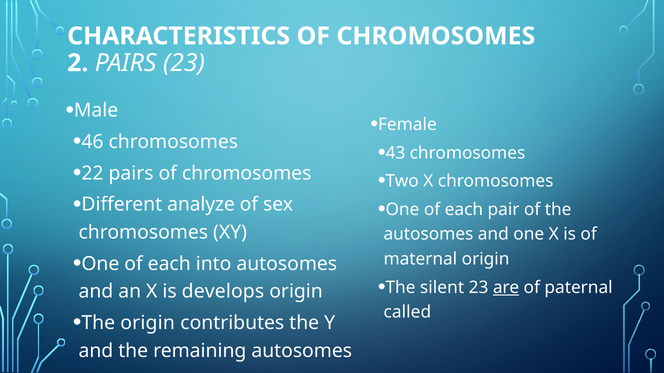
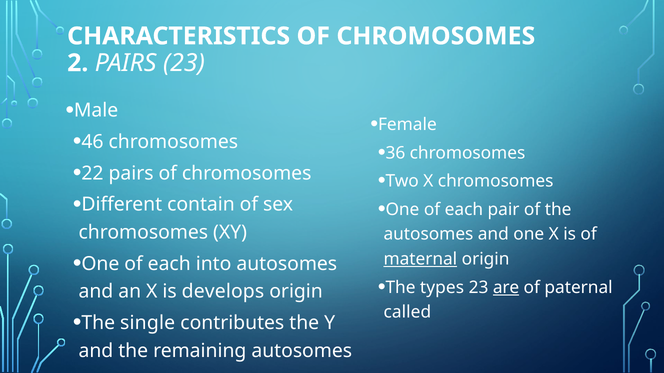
43: 43 -> 36 (395, 153)
analyze: analyze -> contain (201, 205)
maternal underline: none -> present (420, 259)
silent: silent -> types (442, 288)
The origin: origin -> single (148, 323)
